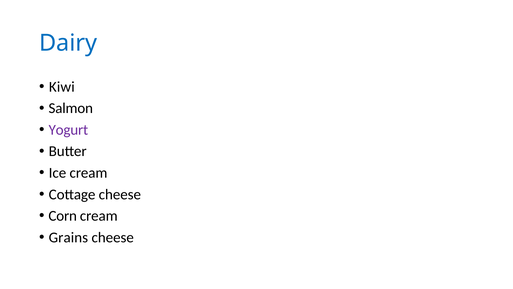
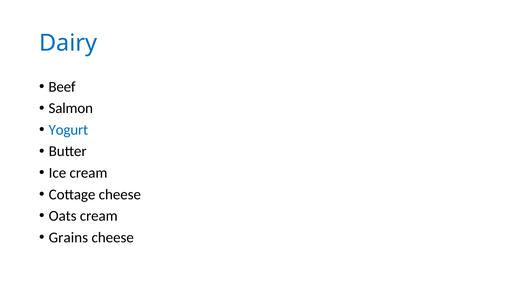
Kiwi: Kiwi -> Beef (62, 87)
Yogurt colour: purple -> blue (68, 130)
Corn: Corn -> Oats (63, 216)
